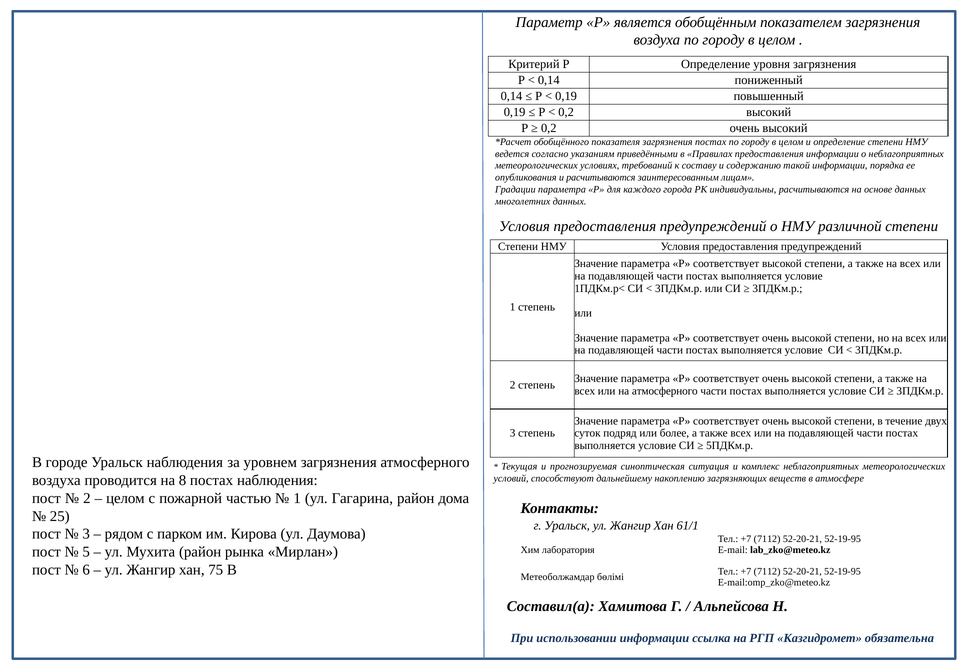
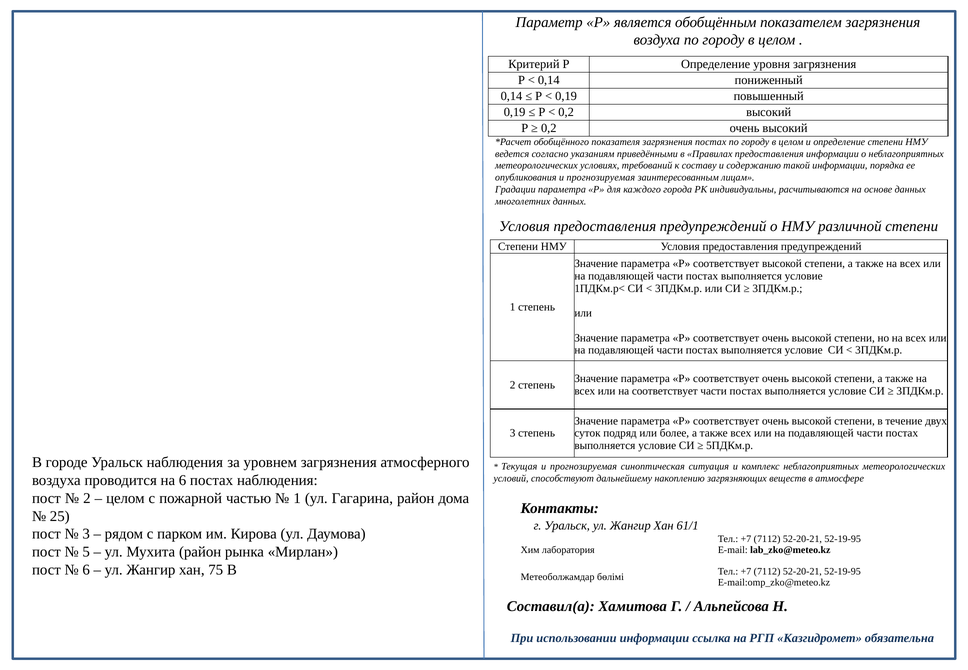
опубликования и расчитываются: расчитываются -> прогнозируемая (601, 178)
на атмосферного: атмосферного -> соответствует (665, 391)
на 8: 8 -> 6 (183, 480)
